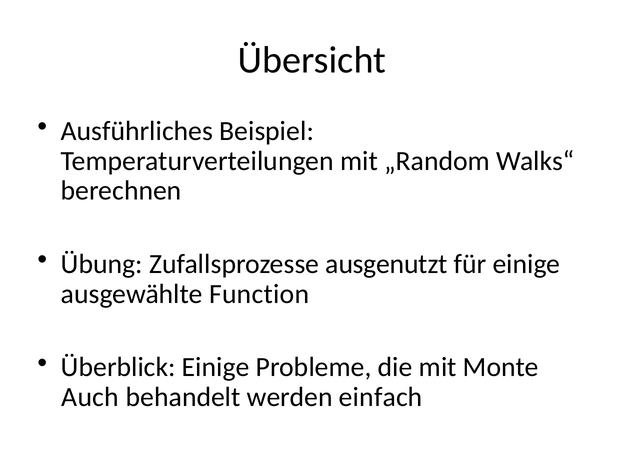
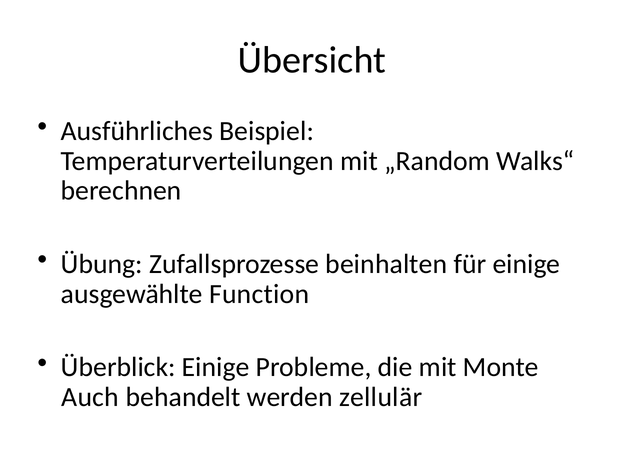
ausgenutzt: ausgenutzt -> beinhalten (386, 264)
einfach: einfach -> zellulär (381, 397)
